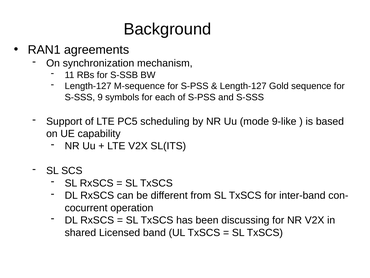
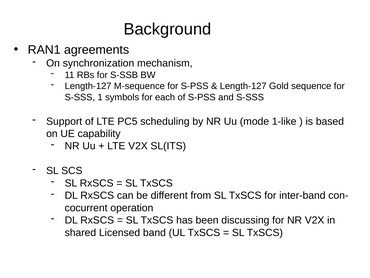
9: 9 -> 1 (100, 97)
9-like: 9-like -> 1-like (284, 121)
